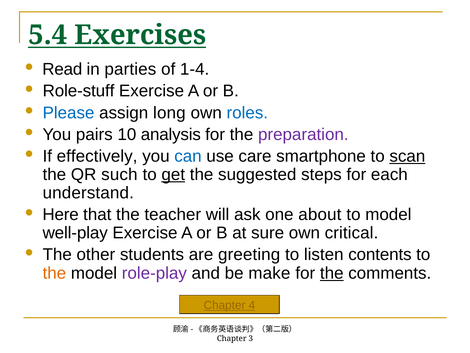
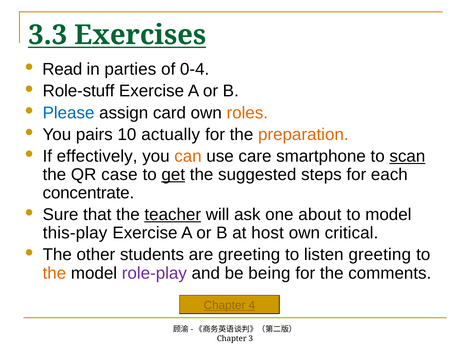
5.4: 5.4 -> 3.3 (48, 35)
1-4: 1-4 -> 0-4 (195, 69)
long: long -> card (169, 113)
roles colour: blue -> orange (247, 113)
analysis: analysis -> actually (171, 134)
preparation colour: purple -> orange (303, 134)
can colour: blue -> orange (188, 156)
such: such -> case (119, 174)
understand: understand -> concentrate (88, 193)
Here: Here -> Sure (61, 214)
teacher underline: none -> present (173, 214)
well-play: well-play -> this-play (75, 233)
sure: sure -> host (268, 233)
listen contents: contents -> greeting (380, 254)
make: make -> being (269, 273)
the underline: present -> none (332, 273)
